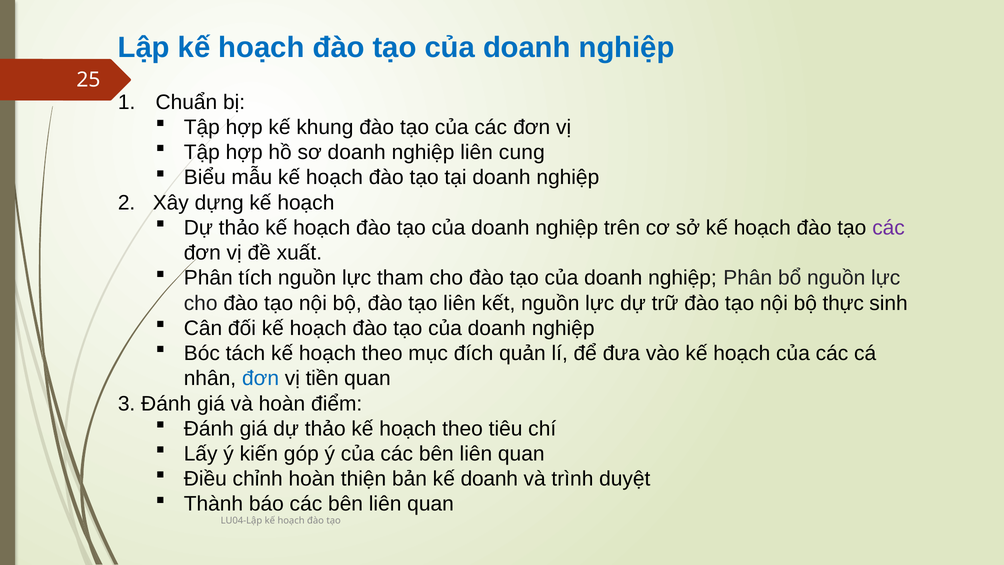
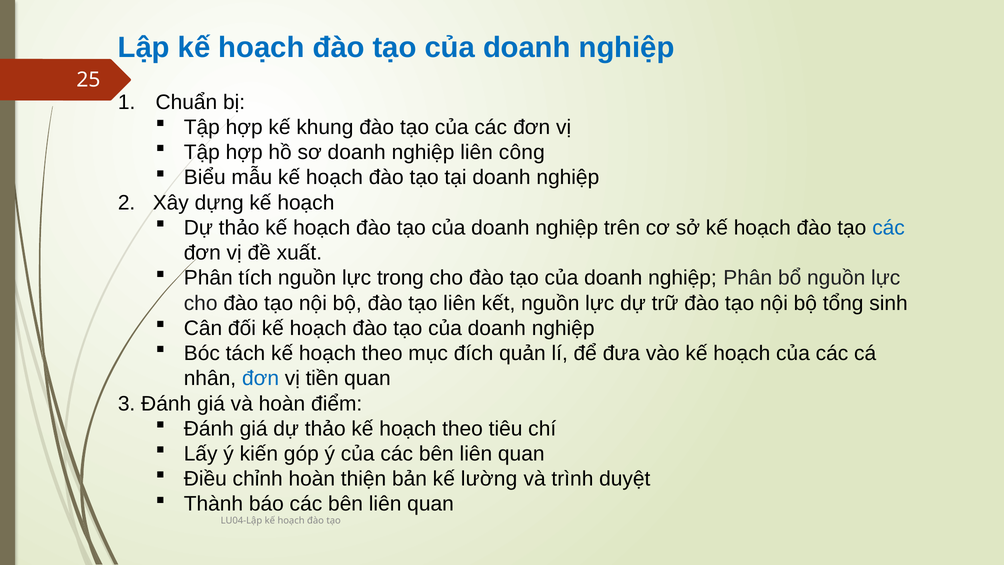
cung: cung -> công (522, 152)
các colour: purple -> blue (889, 228)
tham: tham -> trong (400, 278)
thực: thực -> tổng (843, 303)
kế doanh: doanh -> lường (489, 479)
